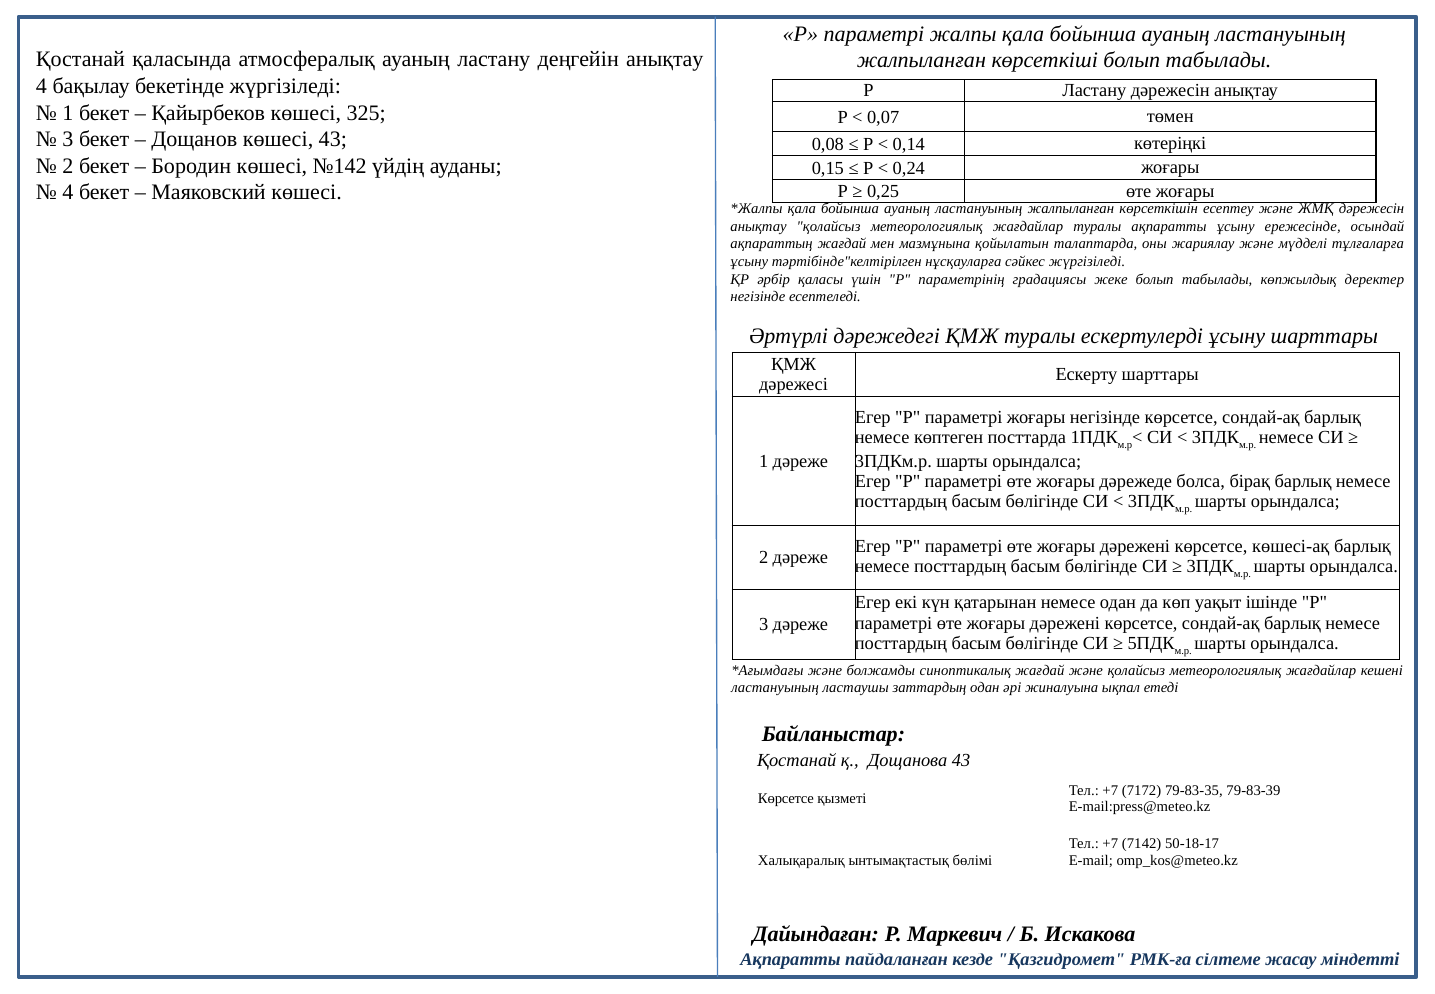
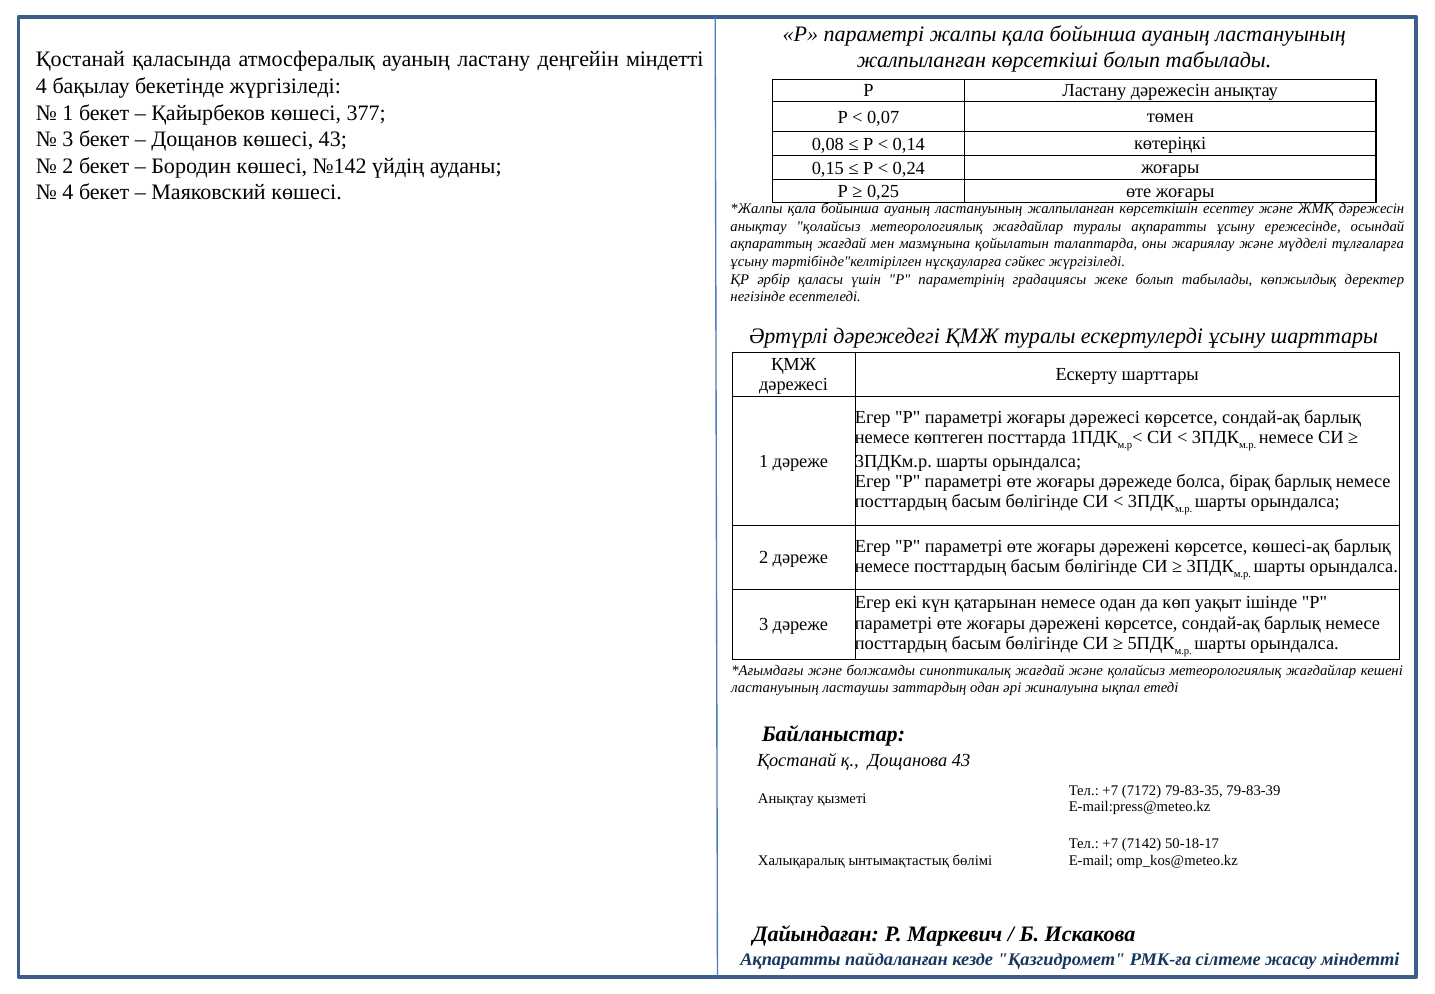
деңгейін анықтау: анықтау -> міндетті (665, 60)
325: 325 -> 377 (366, 113)
жоғары негізінде: негізінде -> дәрежесі (1105, 417)
Көрсетсе: Көрсетсе -> Анықтау (786, 798)
